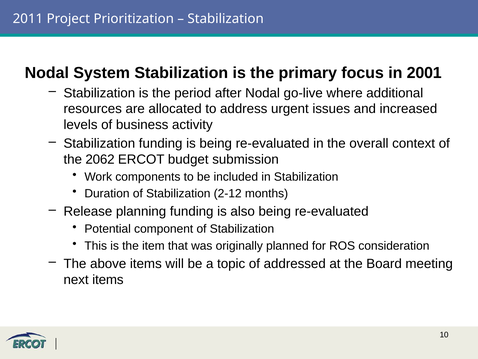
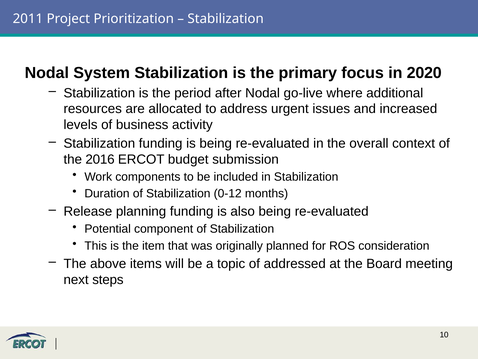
2001: 2001 -> 2020 (424, 73)
2062: 2062 -> 2016 (100, 159)
2-12: 2-12 -> 0-12 (228, 193)
next items: items -> steps (108, 279)
